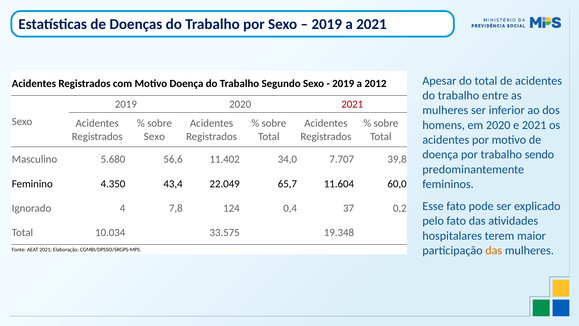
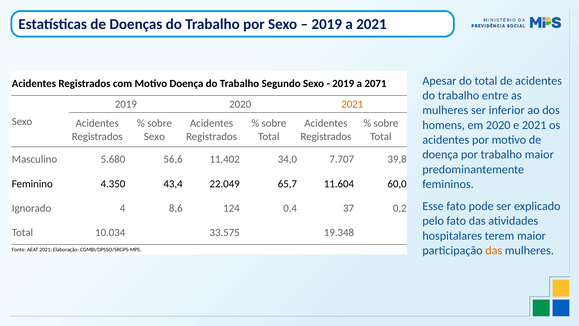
2012: 2012 -> 2071 (375, 84)
2021 colour: red -> orange (352, 104)
trabalho sendo: sendo -> maior (539, 154)
7,8: 7,8 -> 8,6 (176, 208)
